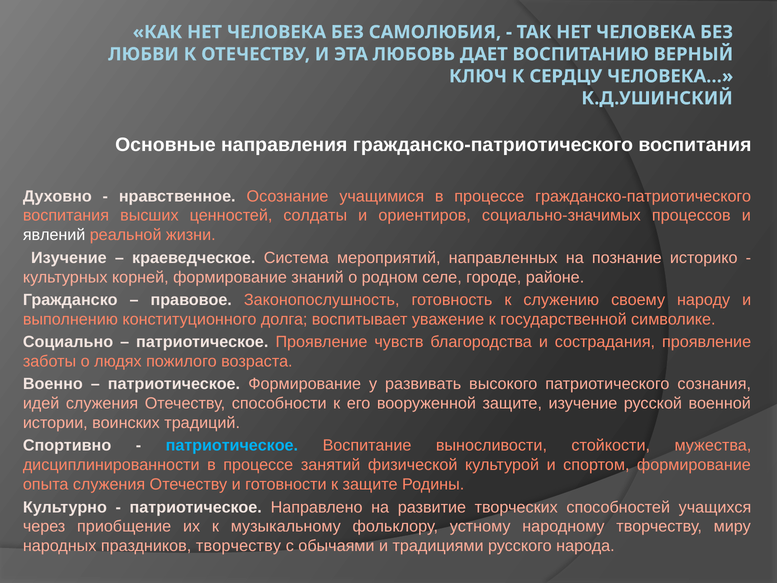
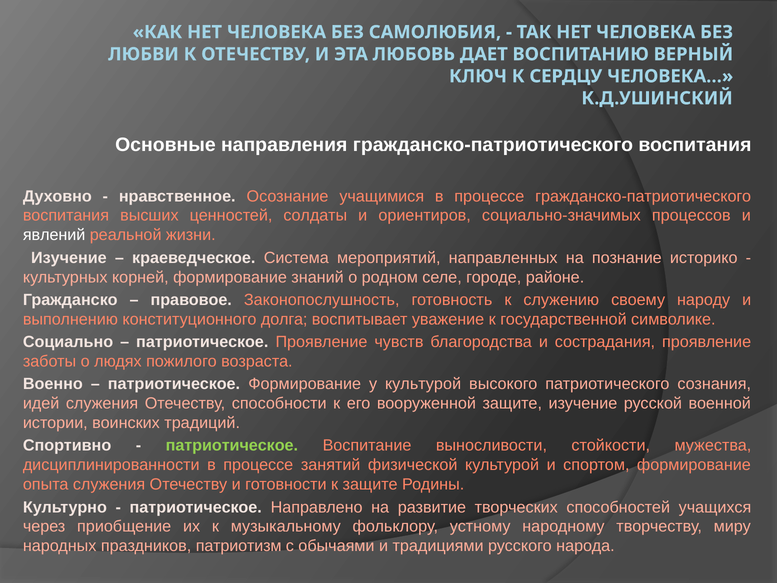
у развивать: развивать -> культурой (423, 384)
патриотическое colour: light blue -> light green (232, 445)
праздников творчеству: творчеству -> патриотизм (239, 546)
